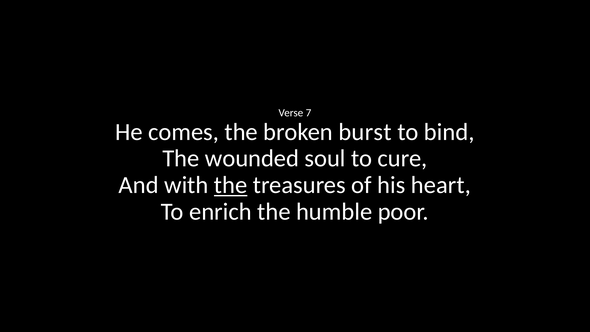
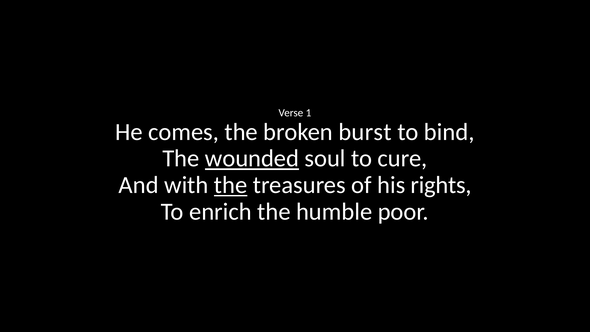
7: 7 -> 1 (309, 113)
wounded underline: none -> present (252, 158)
heart: heart -> rights (441, 185)
